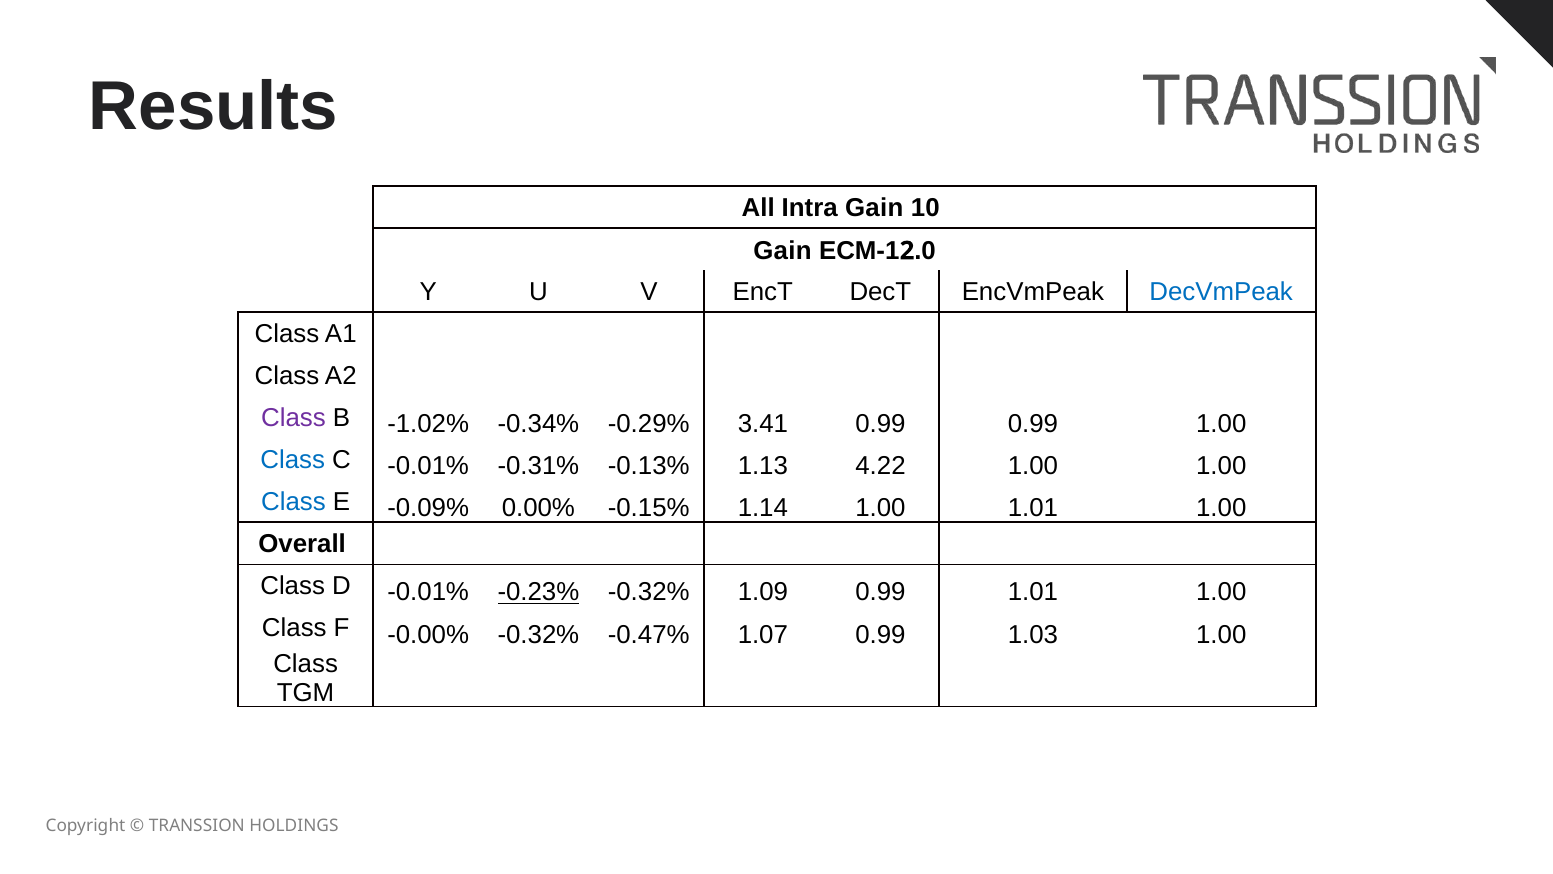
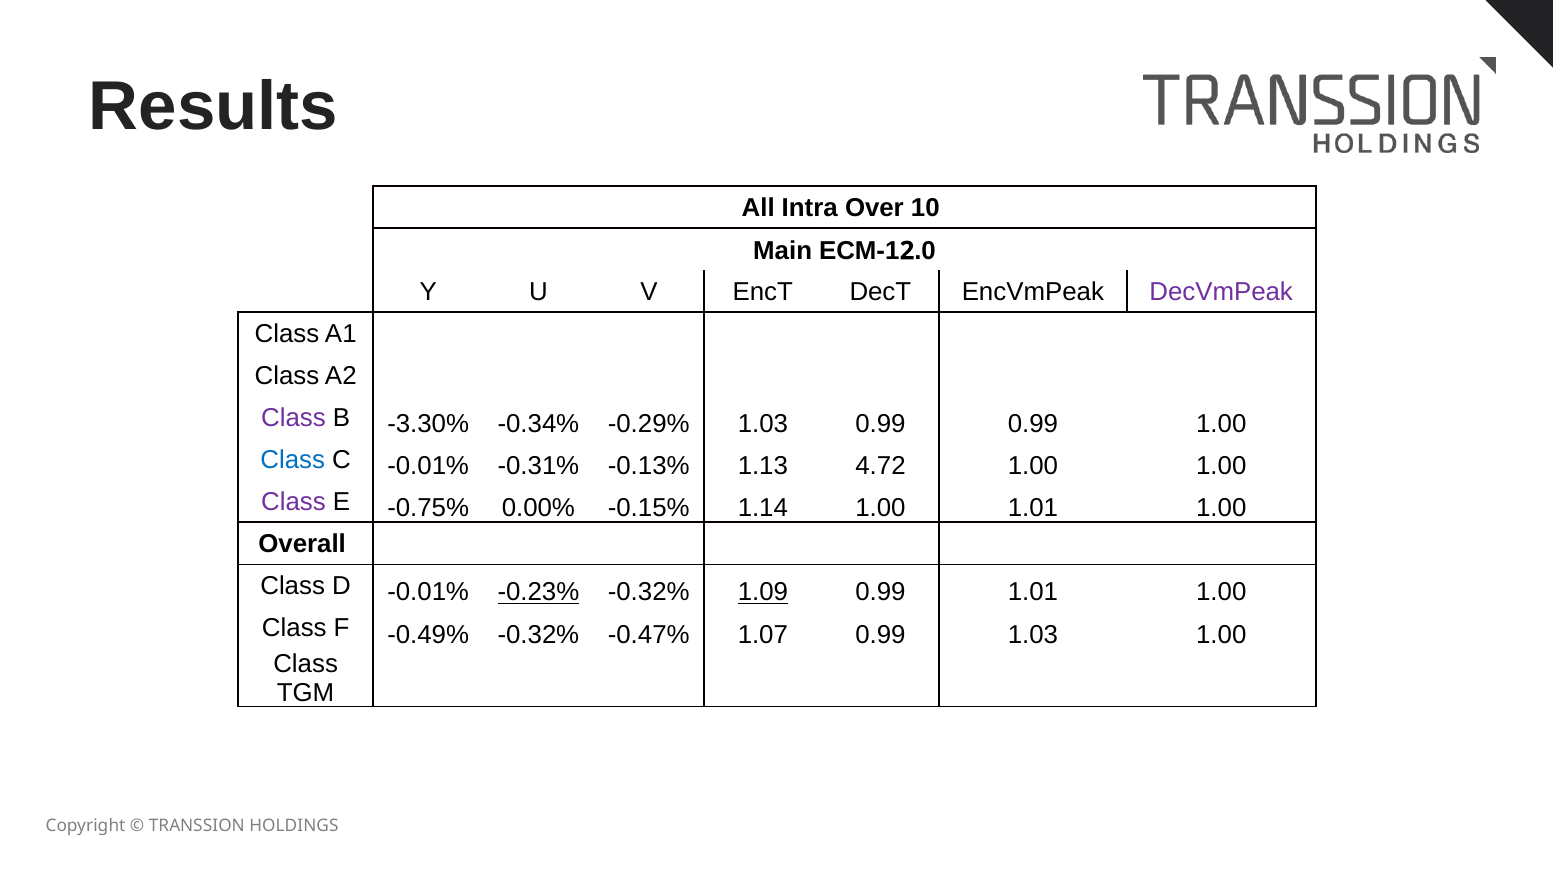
Intra Gain: Gain -> Over (874, 208)
Gain: Gain -> Main (783, 251)
DecVmPeak colour: blue -> purple (1221, 292)
-1.02%: -1.02% -> -3.30% (428, 424)
-0.29% 3.41: 3.41 -> 1.03 (763, 424)
4.22: 4.22 -> 4.72 (881, 466)
Class colour: blue -> purple (294, 502)
-0.09%: -0.09% -> -0.75% (428, 508)
1.09 underline: none -> present (763, 592)
-0.00%: -0.00% -> -0.49% (428, 634)
